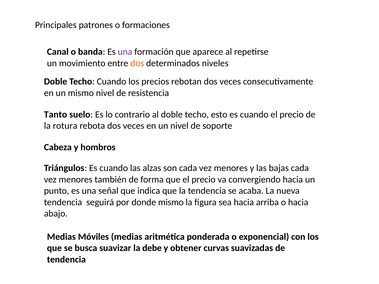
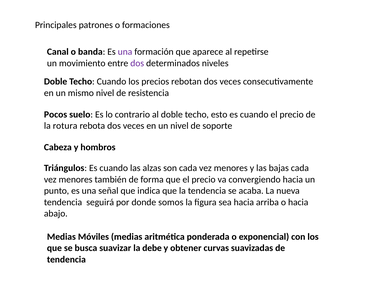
dos colour: orange -> purple (137, 63)
Tanto: Tanto -> Pocos (56, 115)
donde mismo: mismo -> somos (171, 202)
